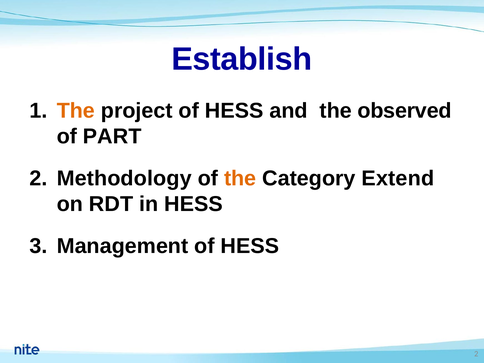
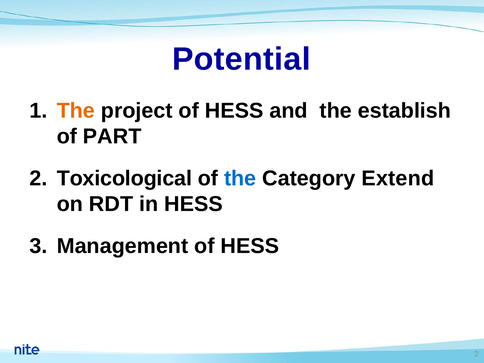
Establish: Establish -> Potential (241, 59)
observed: observed -> establish (404, 111)
Methodology: Methodology -> Toxicological (124, 178)
the colour: orange -> blue (240, 178)
